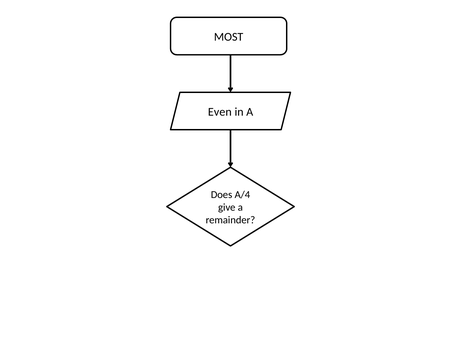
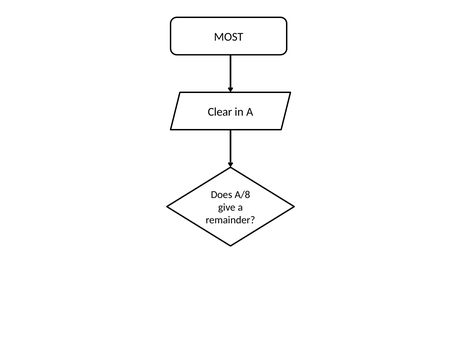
Even: Even -> Clear (220, 112)
A/4: A/4 -> A/8 (242, 195)
